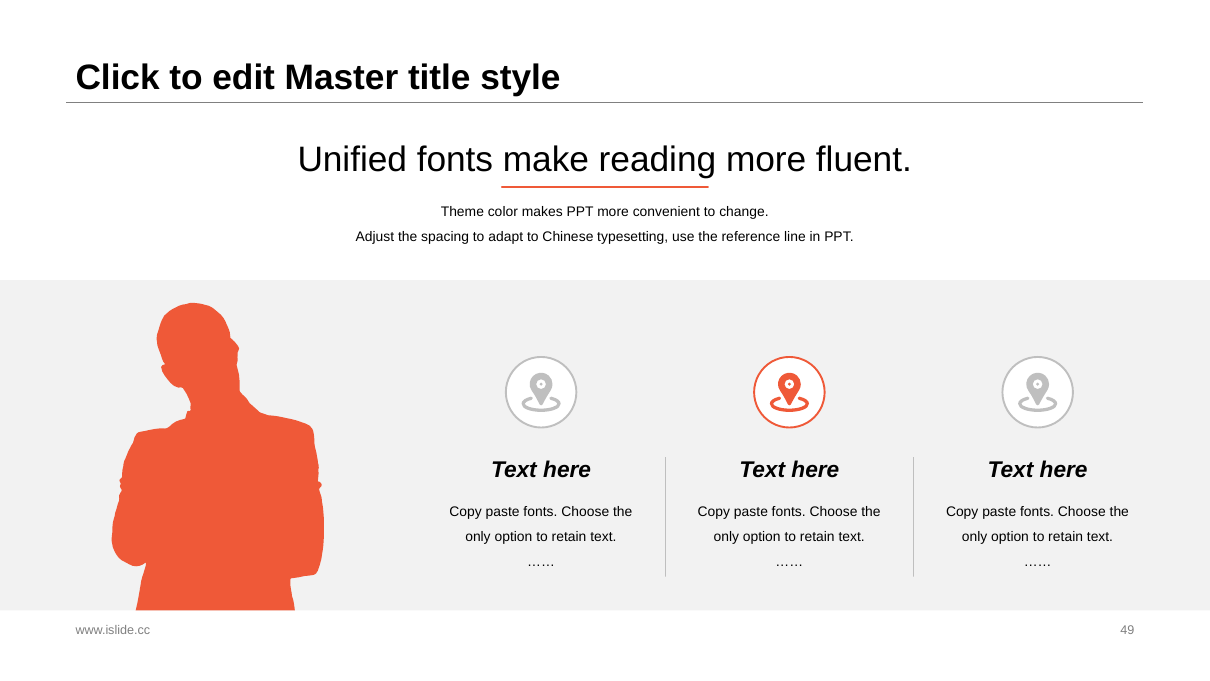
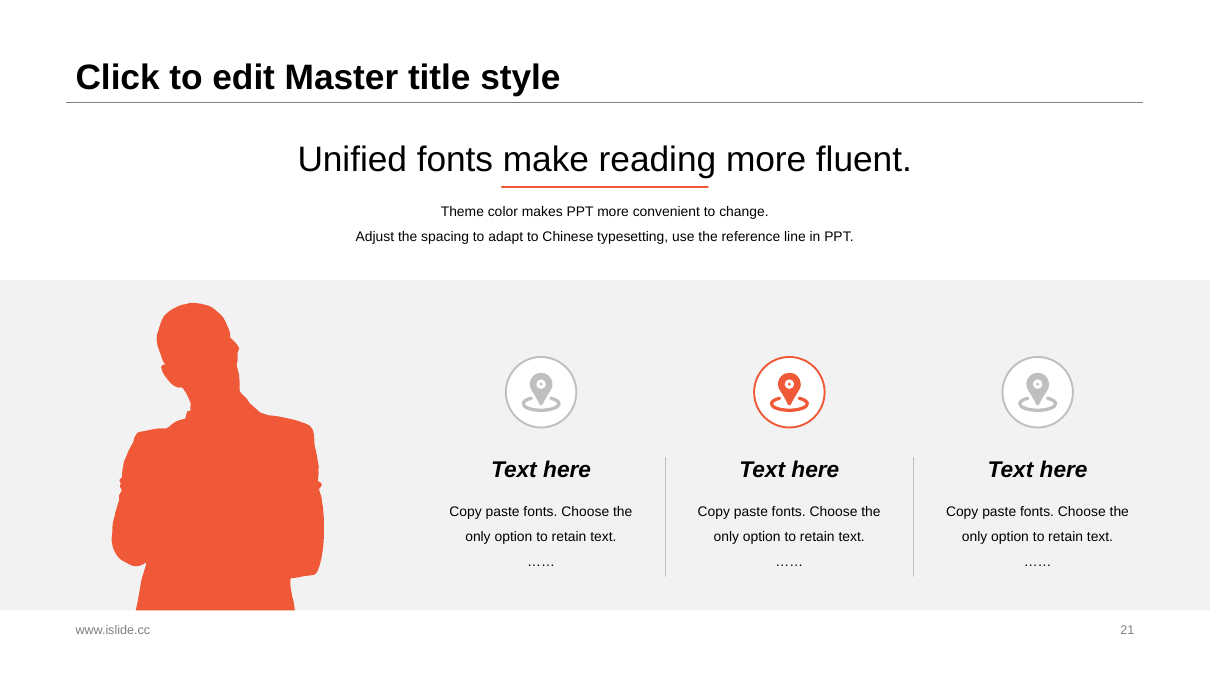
49: 49 -> 21 (1127, 630)
